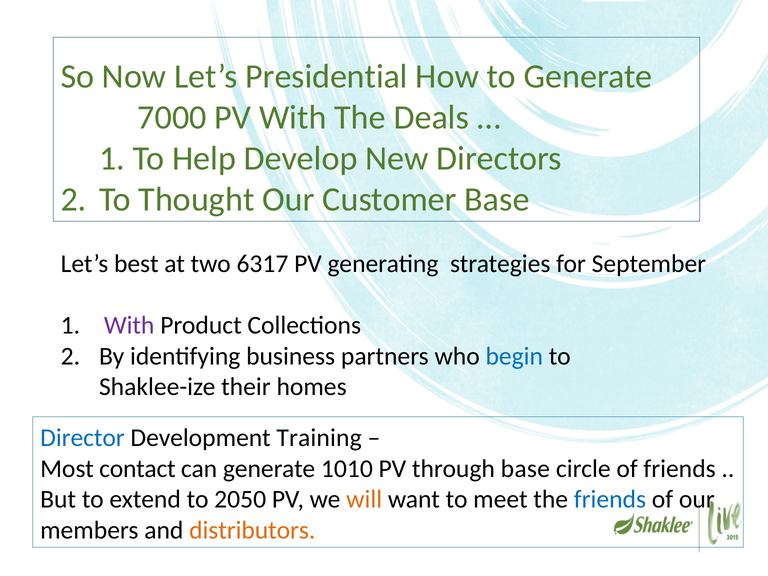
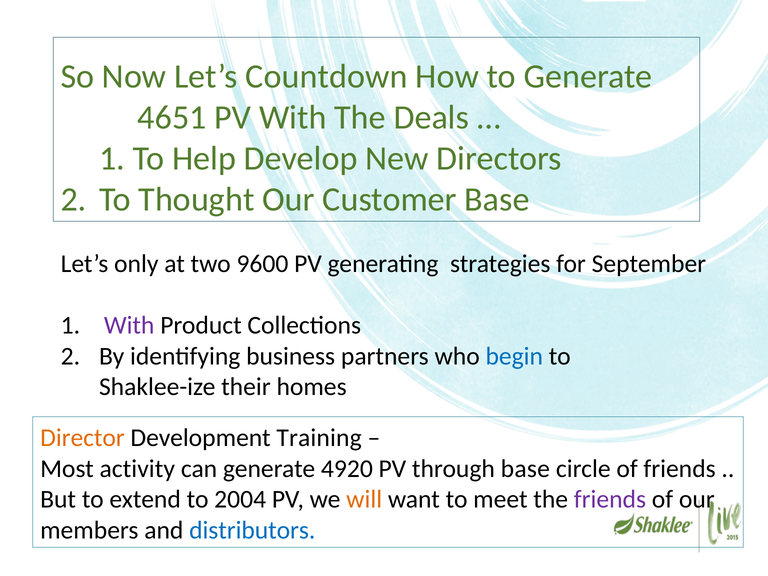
Presidential: Presidential -> Countdown (326, 77)
7000: 7000 -> 4651 (172, 118)
best: best -> only (136, 264)
6317: 6317 -> 9600 (262, 264)
Director colour: blue -> orange (82, 438)
contact: contact -> activity (137, 469)
1010: 1010 -> 4920 (347, 469)
2050: 2050 -> 2004 (240, 499)
friends colour: blue -> purple (610, 499)
distributors colour: orange -> blue (252, 530)
